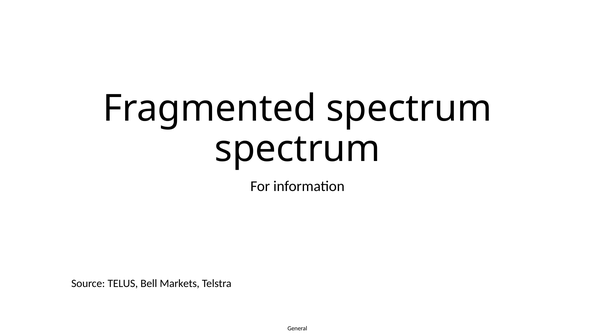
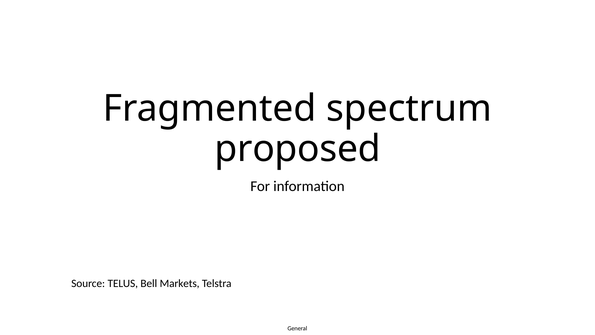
spectrum: spectrum -> proposed (298, 149)
